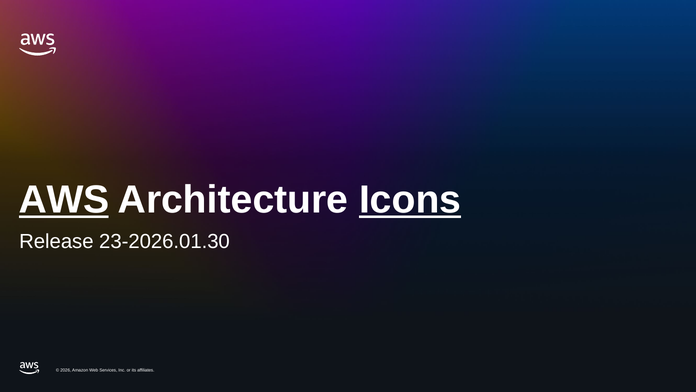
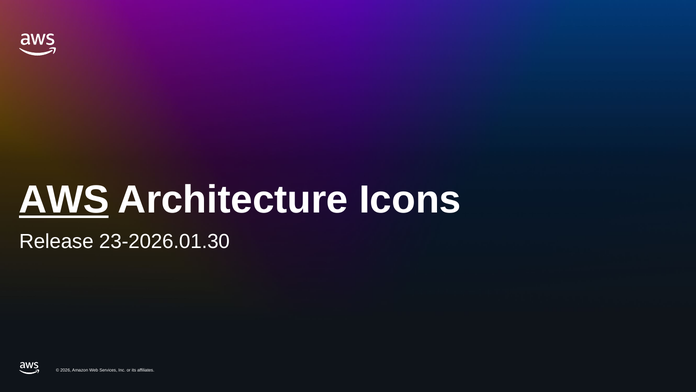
Icons underline: present -> none (410, 200)
